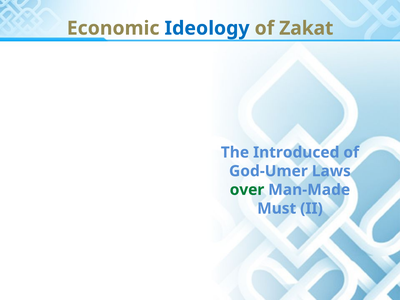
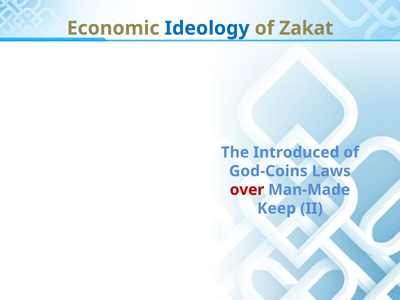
God-Umer: God-Umer -> God-Coins (268, 171)
over colour: green -> red (247, 190)
Must: Must -> Keep (277, 208)
